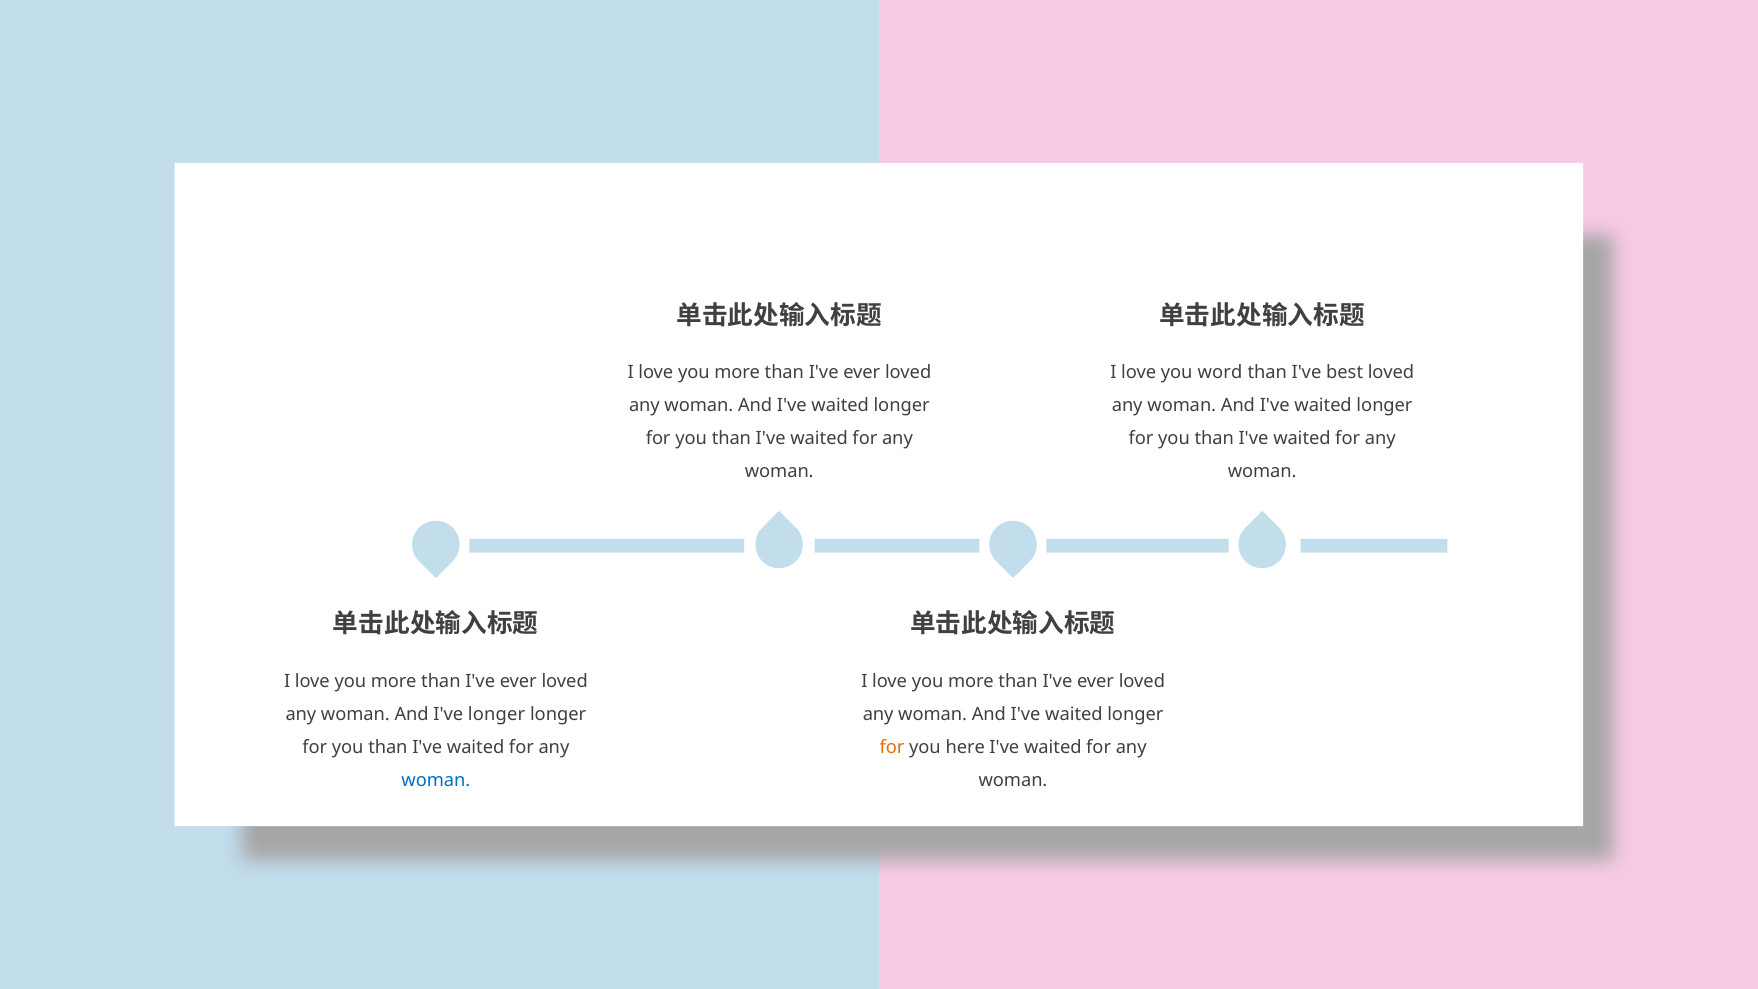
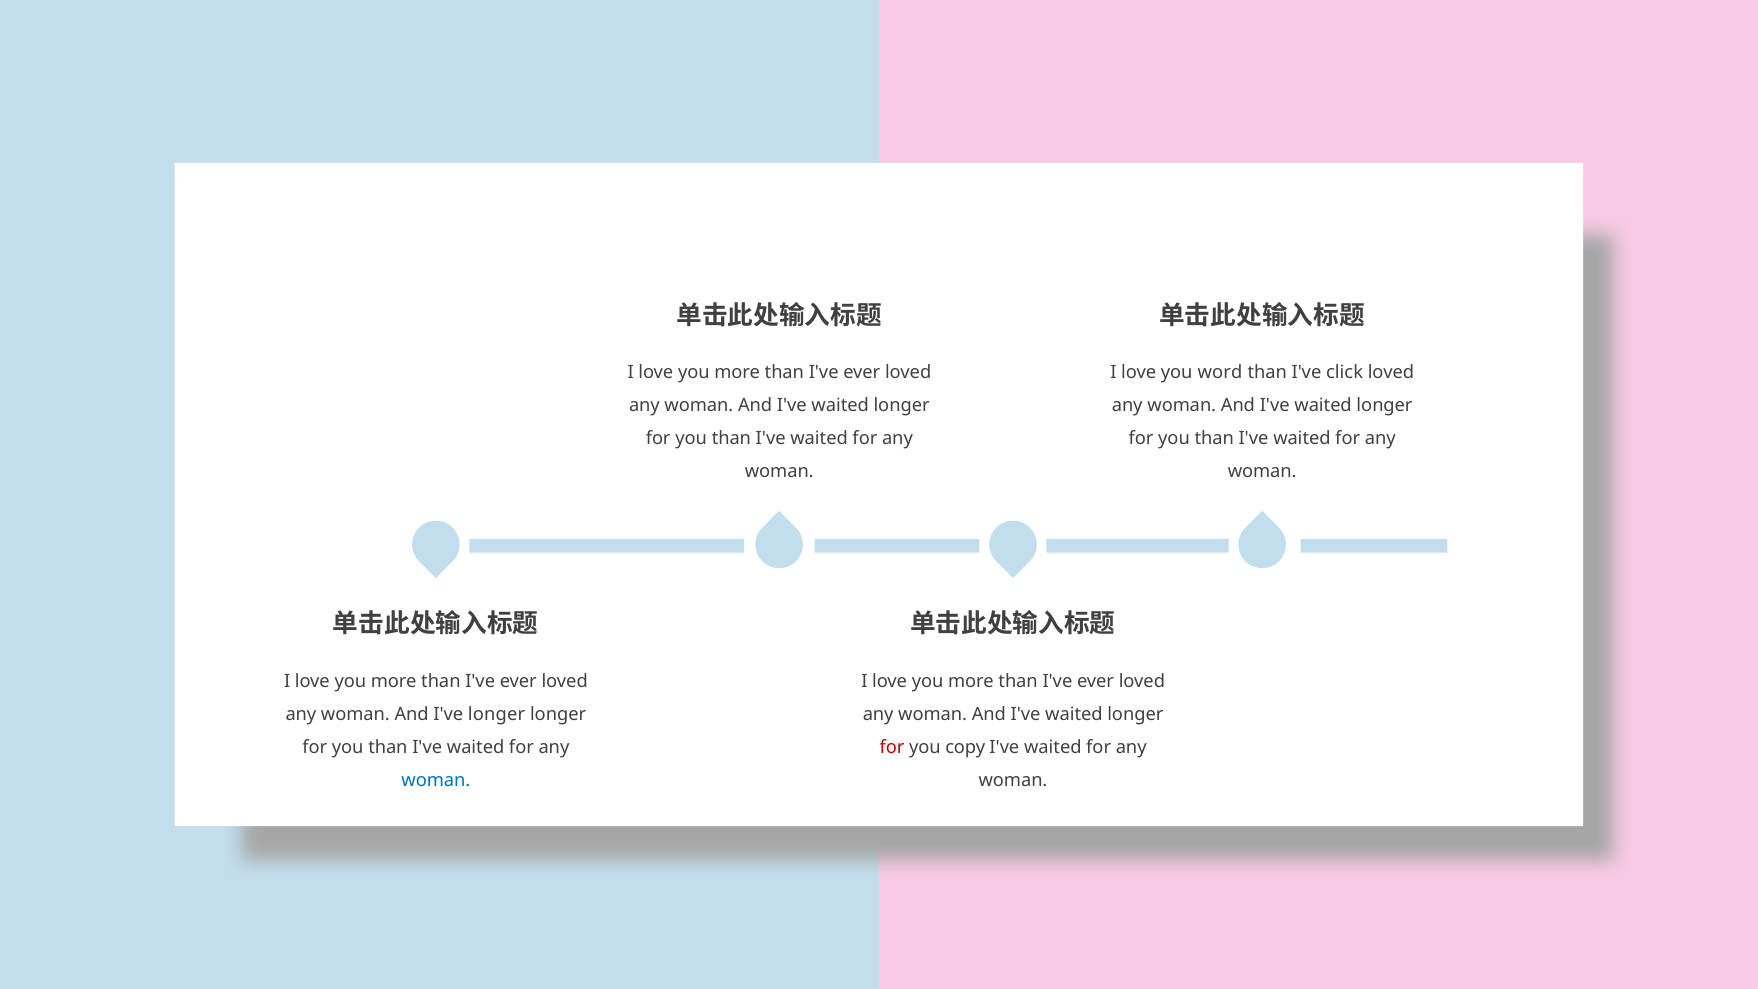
best: best -> click (1345, 373)
for colour: orange -> red (892, 747)
here: here -> copy (965, 747)
